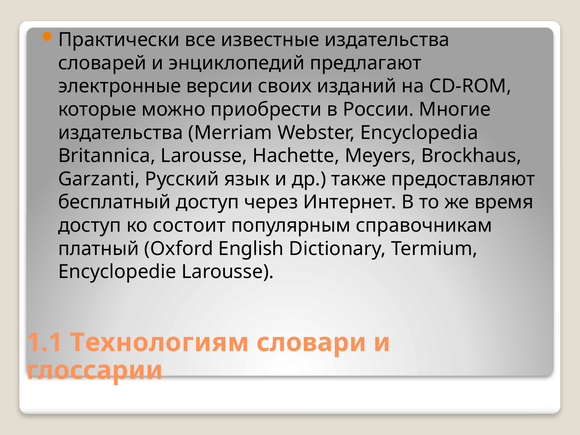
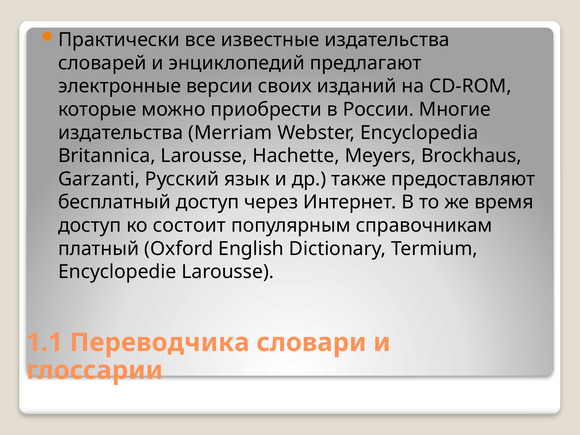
Технологиям: Технологиям -> Переводчика (160, 343)
